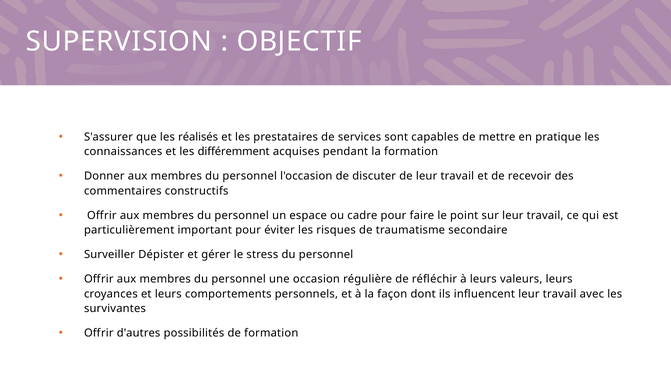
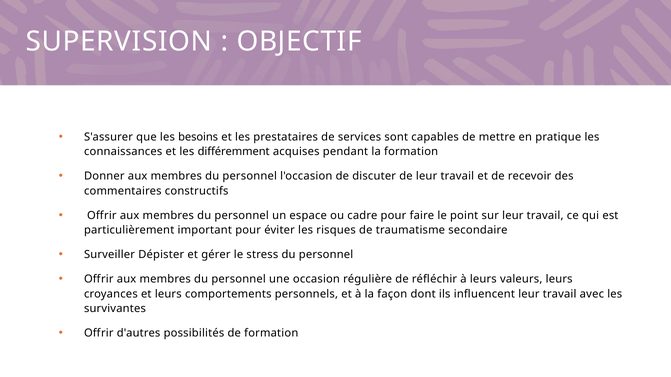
réalisés: réalisés -> besoins (198, 137)
